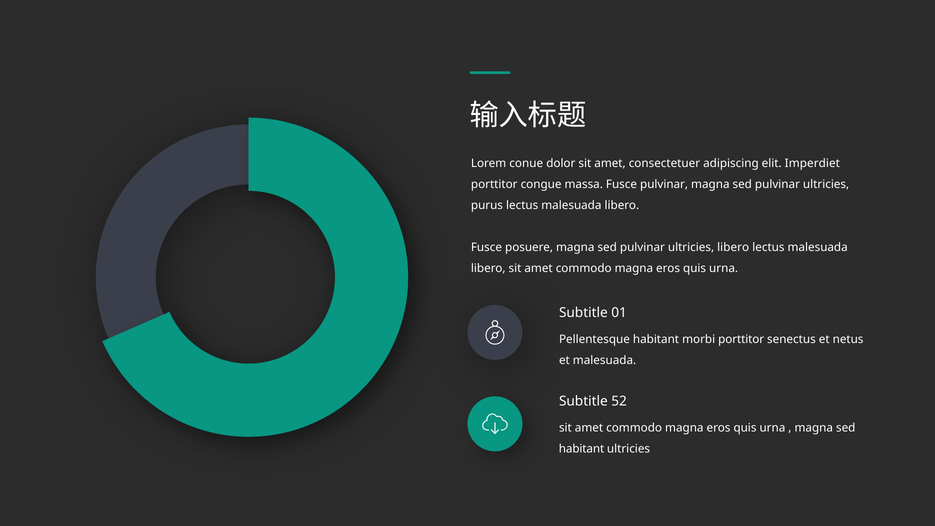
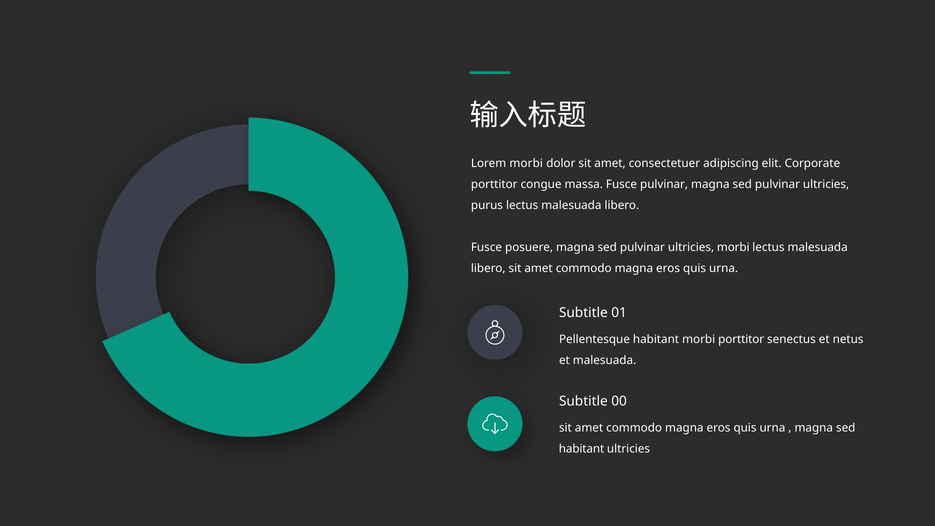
Lorem conue: conue -> morbi (526, 163)
Imperdiet: Imperdiet -> Corporate (812, 163)
ultricies libero: libero -> morbi (733, 247)
52: 52 -> 00 (619, 401)
